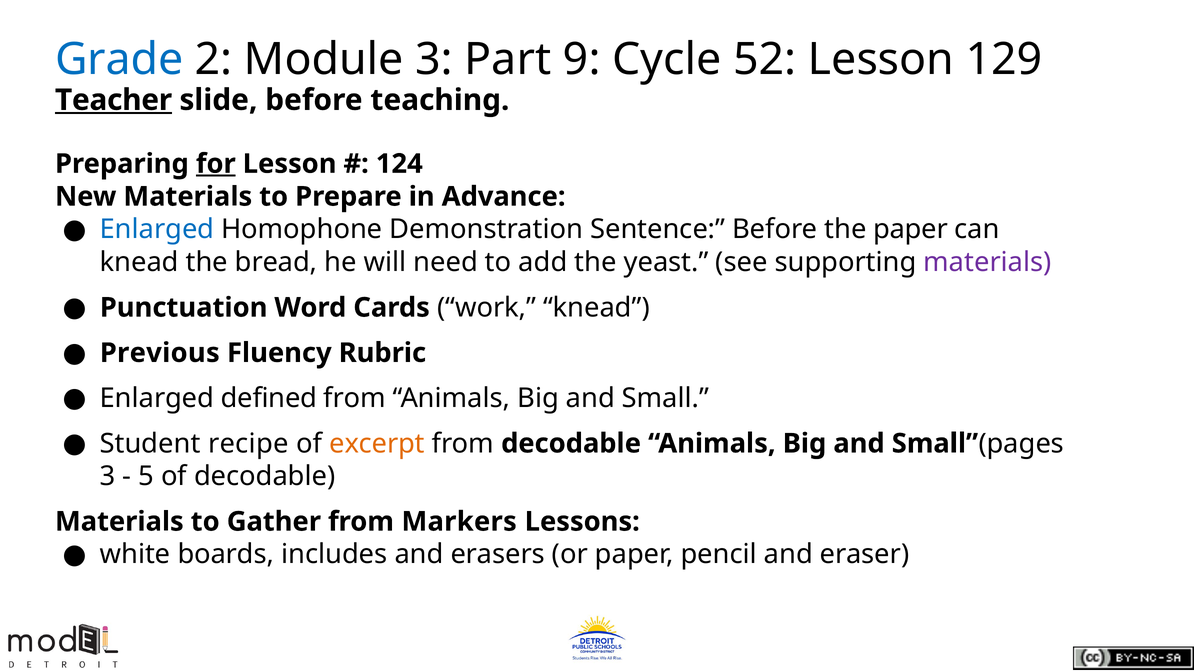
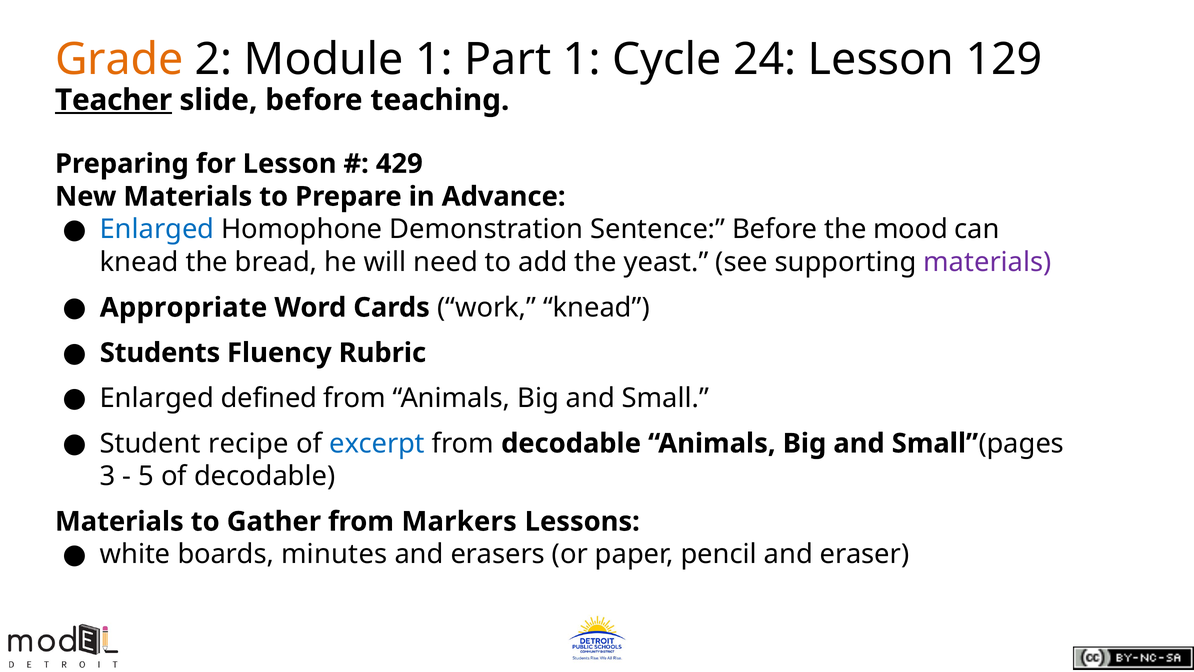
Grade colour: blue -> orange (119, 60)
Module 3: 3 -> 1 (434, 60)
Part 9: 9 -> 1 (582, 60)
52: 52 -> 24 (765, 60)
for underline: present -> none (216, 164)
124: 124 -> 429 (399, 164)
the paper: paper -> mood (910, 229)
Punctuation: Punctuation -> Appropriate (184, 307)
Previous: Previous -> Students (160, 353)
excerpt colour: orange -> blue (377, 443)
includes: includes -> minutes (334, 554)
